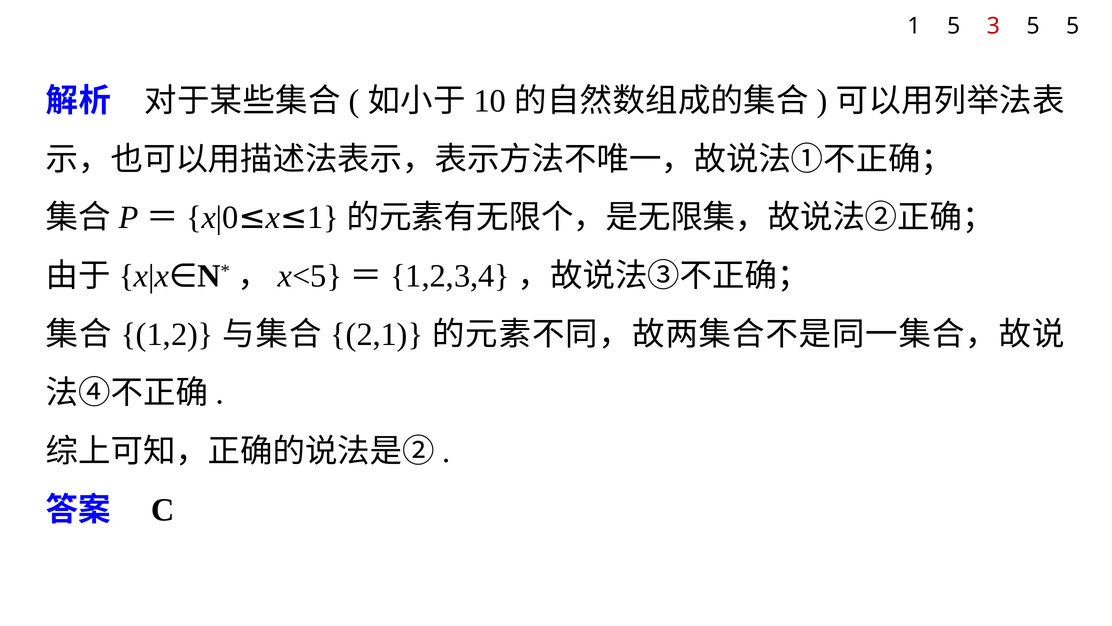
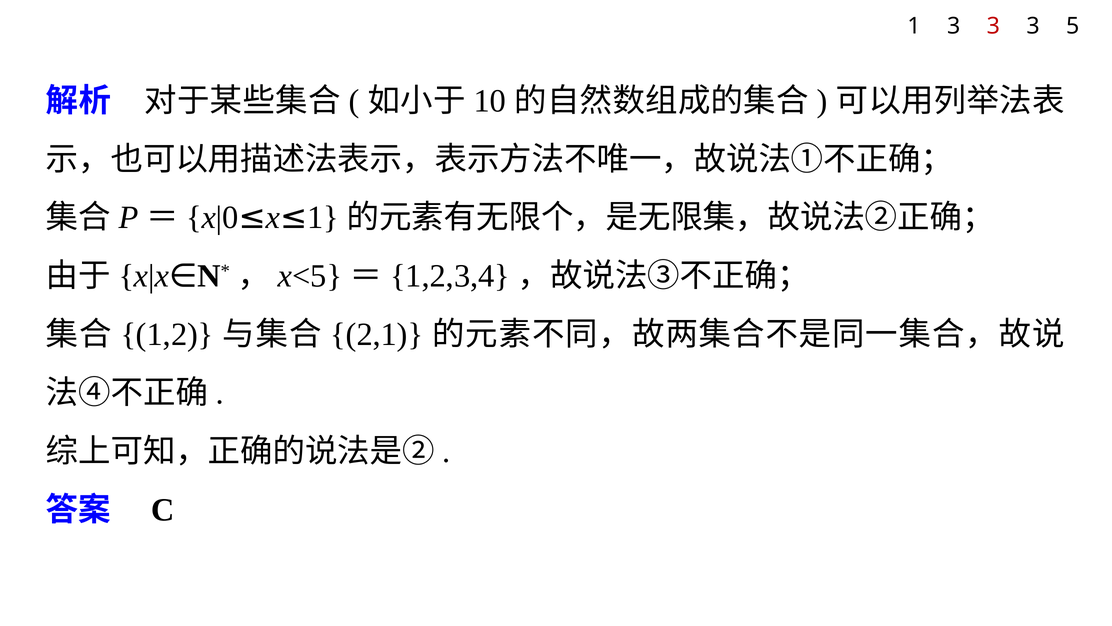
1 5: 5 -> 3 (954, 26)
5: 5 -> 3 (1033, 26)
